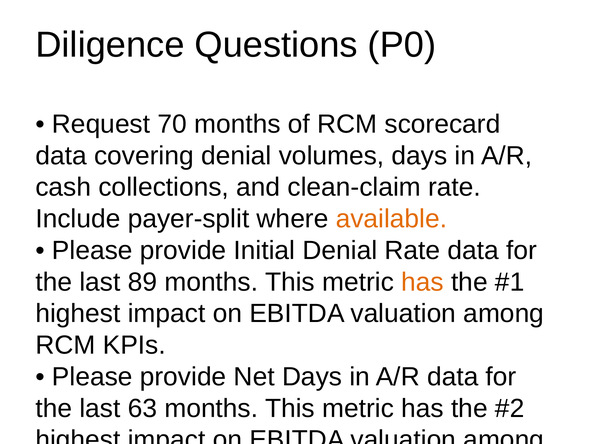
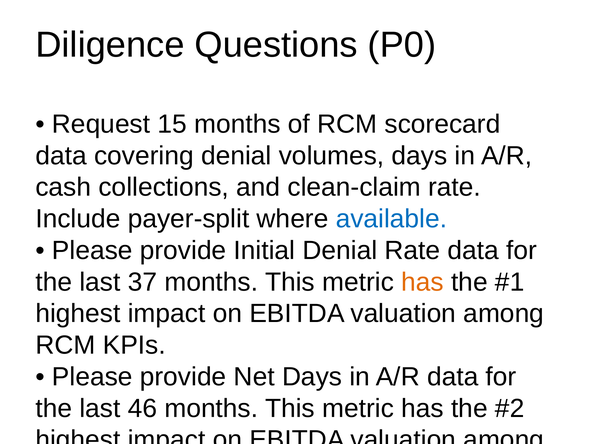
70: 70 -> 15 (172, 124)
available colour: orange -> blue (391, 219)
89: 89 -> 37 (142, 283)
63: 63 -> 46 (142, 409)
